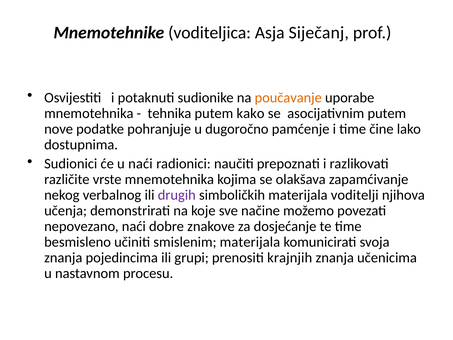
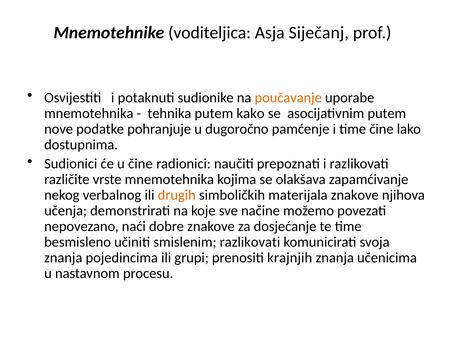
u naći: naći -> čine (140, 164)
drugih colour: purple -> orange (177, 195)
materijala voditelji: voditelji -> znakove (355, 195)
smislenim materijala: materijala -> razlikovati (250, 242)
